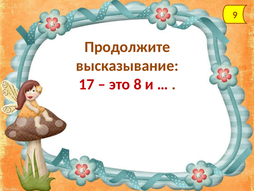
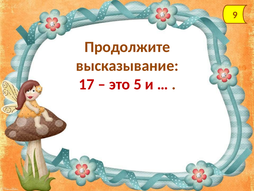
8: 8 -> 5 (138, 84)
